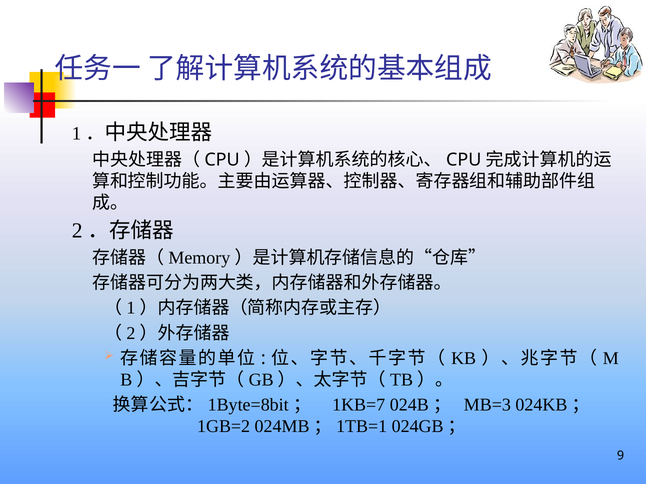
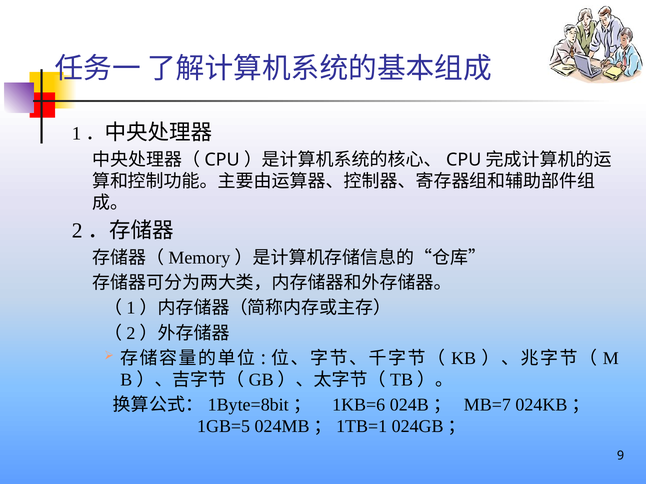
1KB=7: 1KB=7 -> 1KB=6 (359, 405)
MB=3: MB=3 -> MB=7 (487, 405)
1GB=2: 1GB=2 -> 1GB=5 (224, 427)
